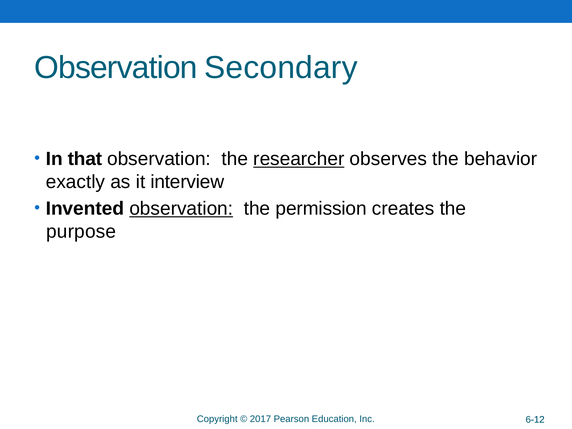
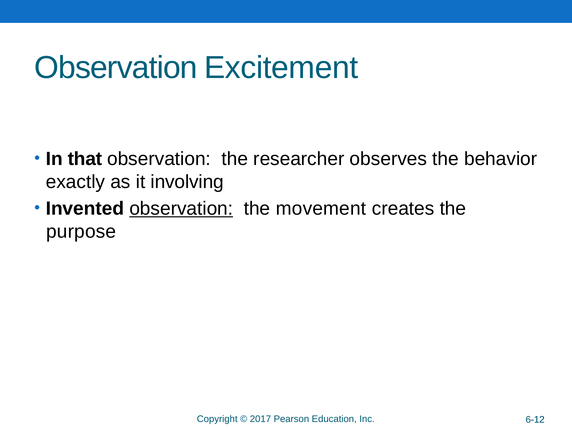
Secondary: Secondary -> Excitement (281, 68)
researcher underline: present -> none (299, 159)
interview: interview -> involving (187, 182)
permission: permission -> movement (321, 209)
